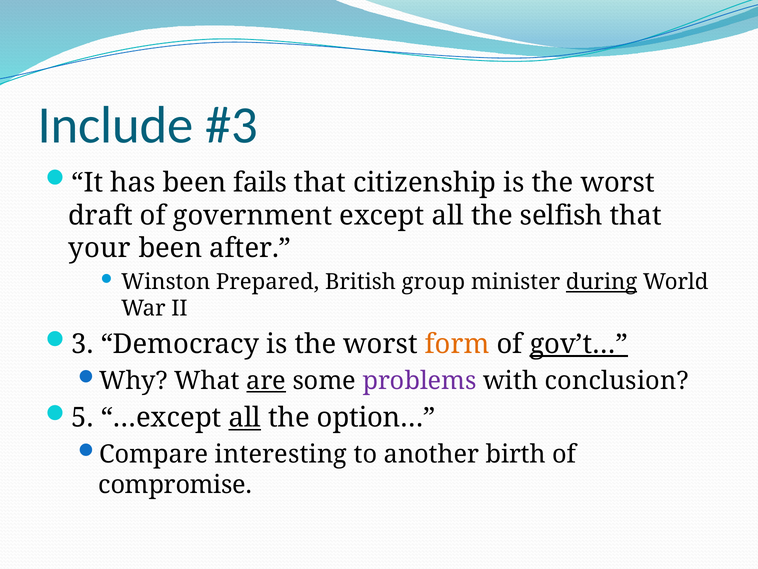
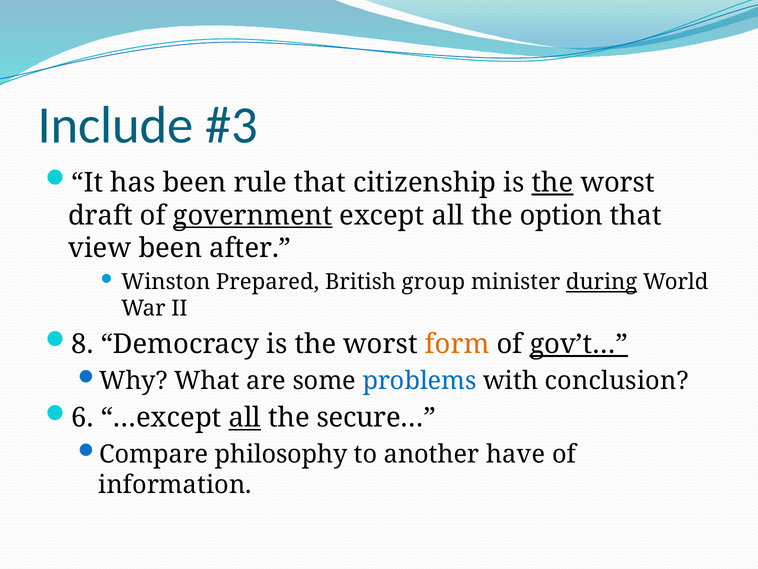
fails: fails -> rule (260, 182)
the underline: none -> present (553, 182)
government underline: none -> present (253, 215)
selfish: selfish -> option (561, 215)
your: your -> view (100, 248)
3: 3 -> 8 (82, 344)
are underline: present -> none (266, 380)
problems colour: purple -> blue (420, 380)
5: 5 -> 6 (82, 418)
option…: option… -> secure… (376, 418)
interesting: interesting -> philosophy (281, 454)
birth: birth -> have (516, 454)
compromise: compromise -> information (175, 484)
